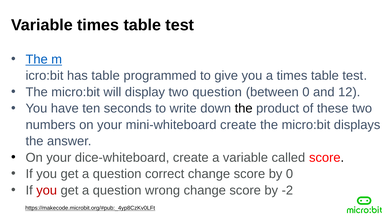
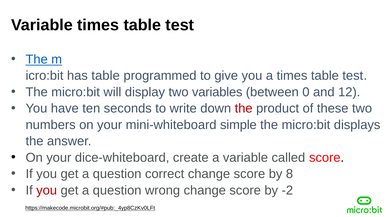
two question: question -> variables (217, 92)
the colour: black -> red (244, 109)
mini-whiteboard create: create -> simple (238, 125)
by 0: 0 -> 8 (289, 174)
